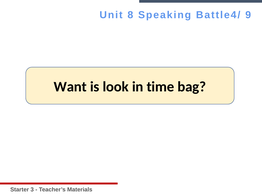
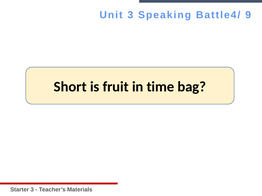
Unit 8: 8 -> 3 (130, 15)
Want: Want -> Short (70, 87)
look: look -> fruit (116, 87)
